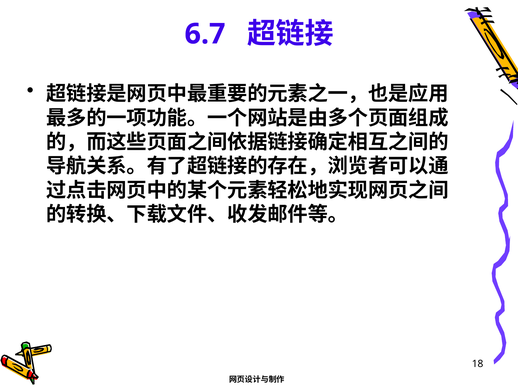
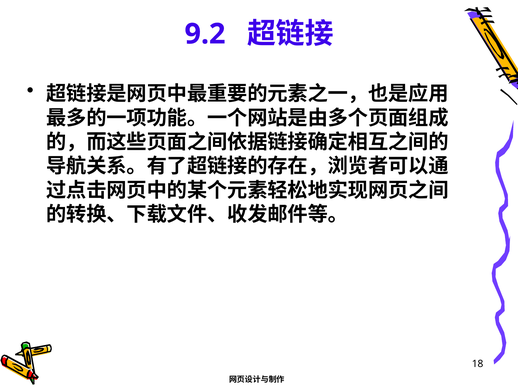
6.7: 6.7 -> 9.2 (205, 34)
